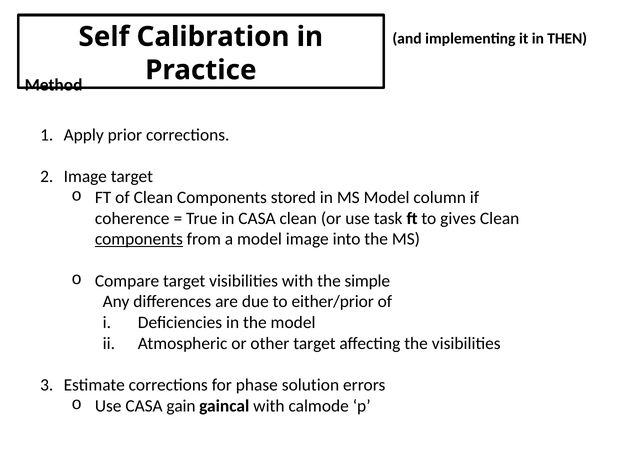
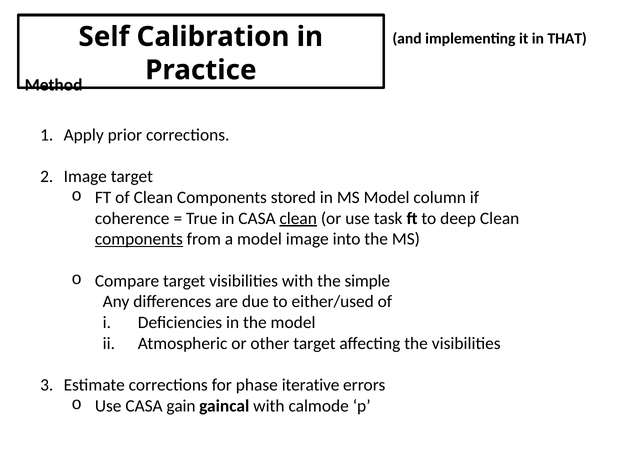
THEN: THEN -> THAT (567, 38)
clean underline: none -> present (298, 218)
gives: gives -> deep (458, 218)
either/prior: either/prior -> either/used (333, 302)
solution: solution -> iterative (311, 385)
